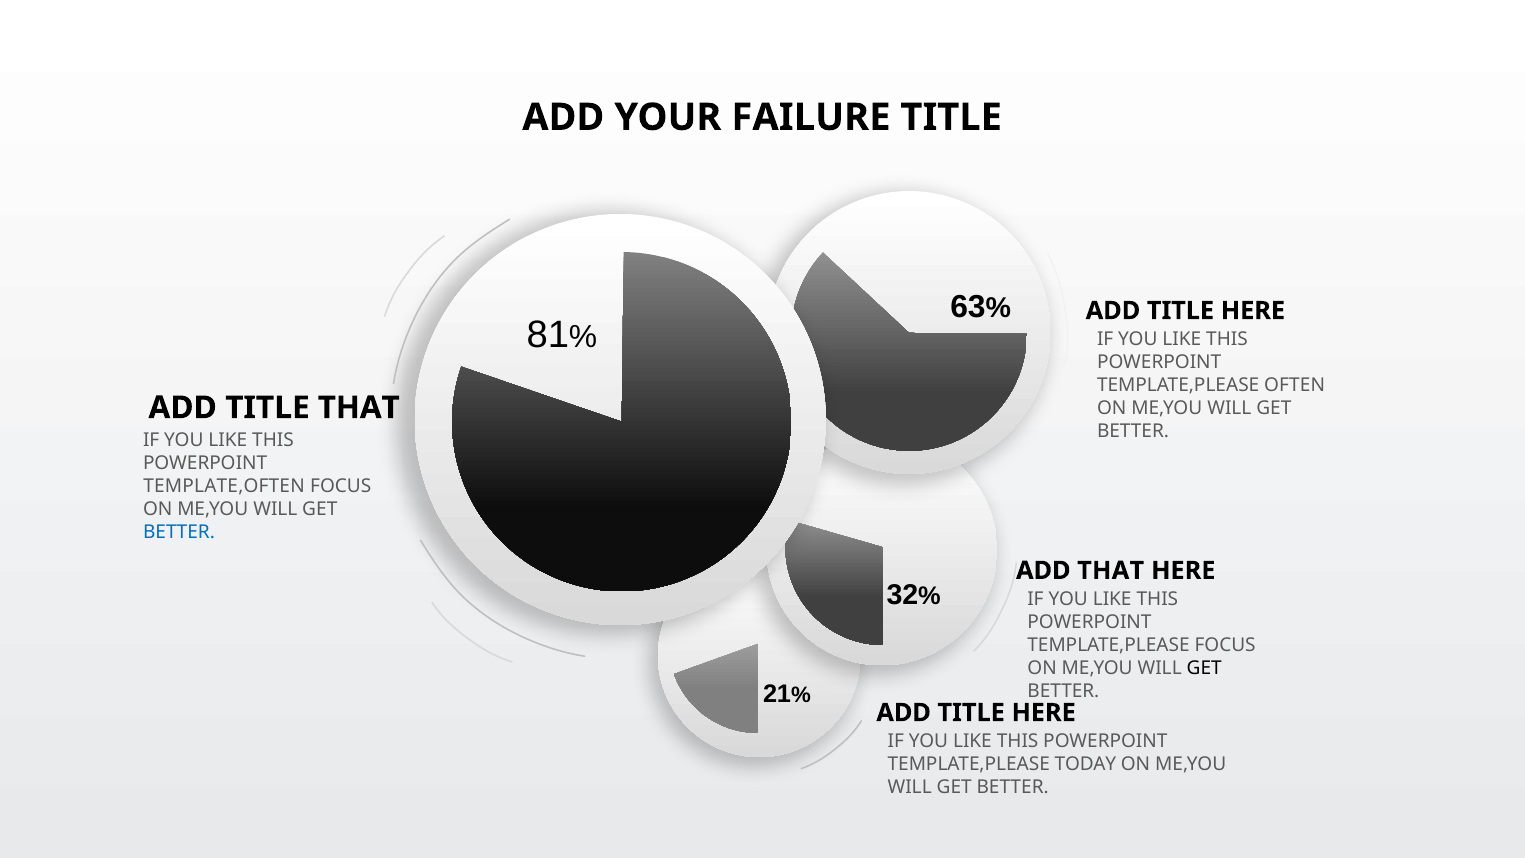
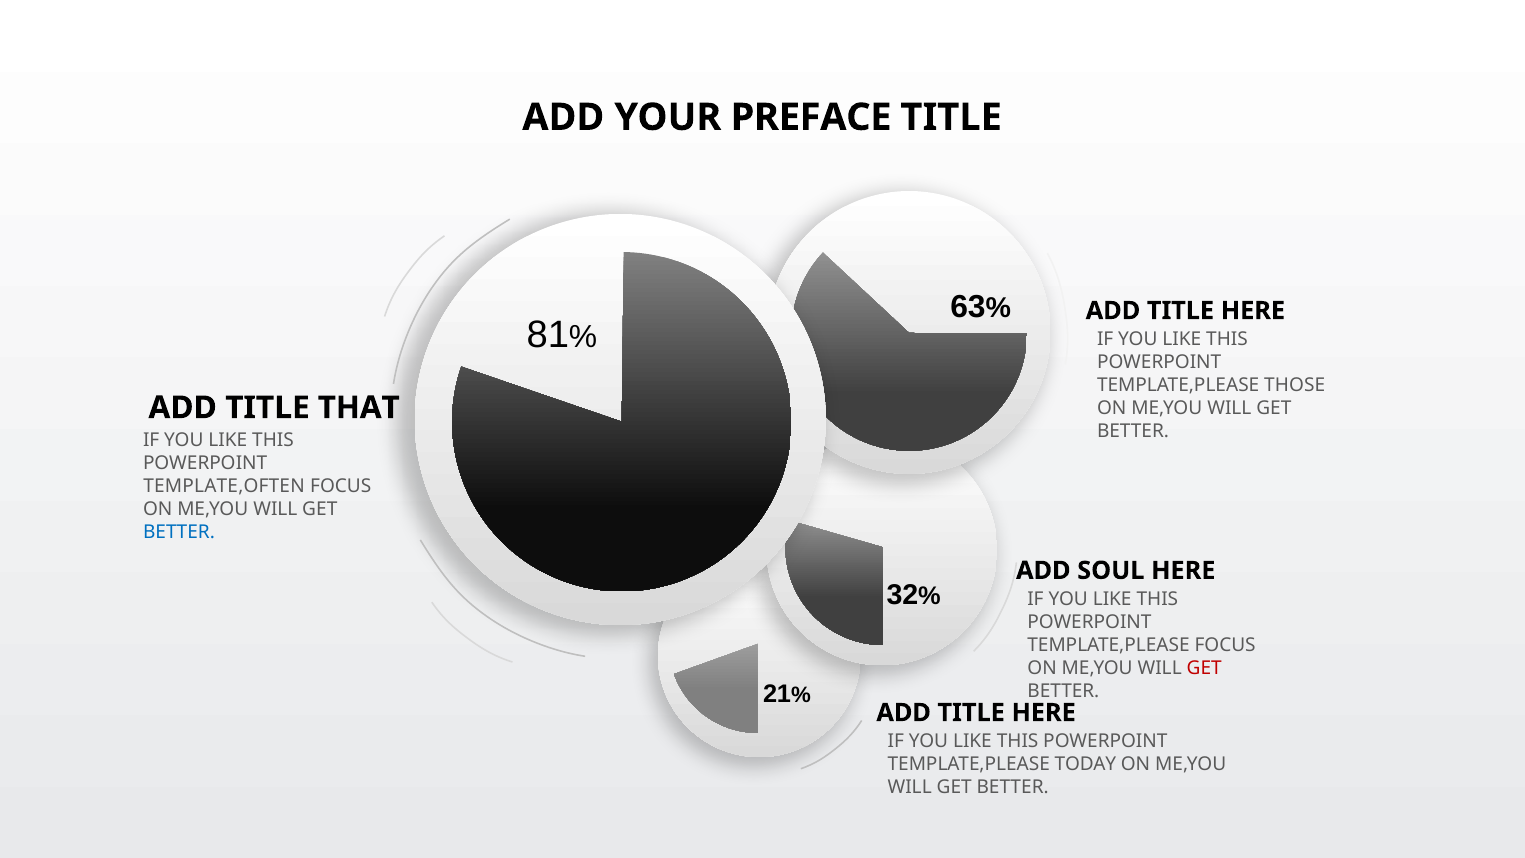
FAILURE: FAILURE -> PREFACE (811, 117)
OFTEN: OFTEN -> THOSE (1295, 385)
ADD THAT: THAT -> SOUL (1111, 570)
GET colour: black -> red (1204, 668)
